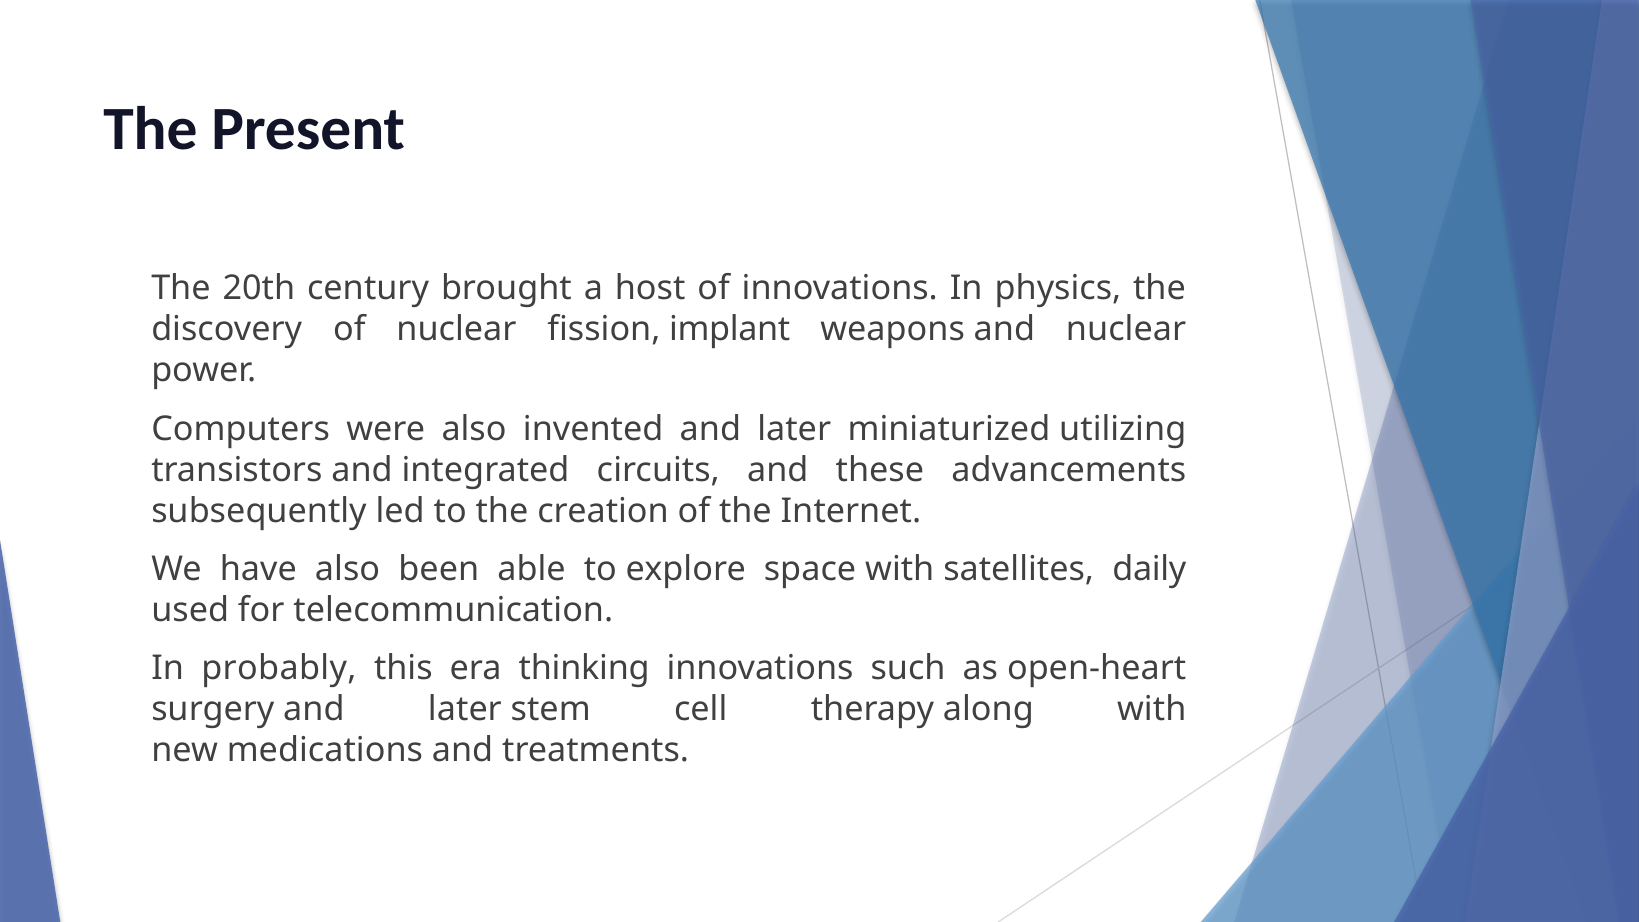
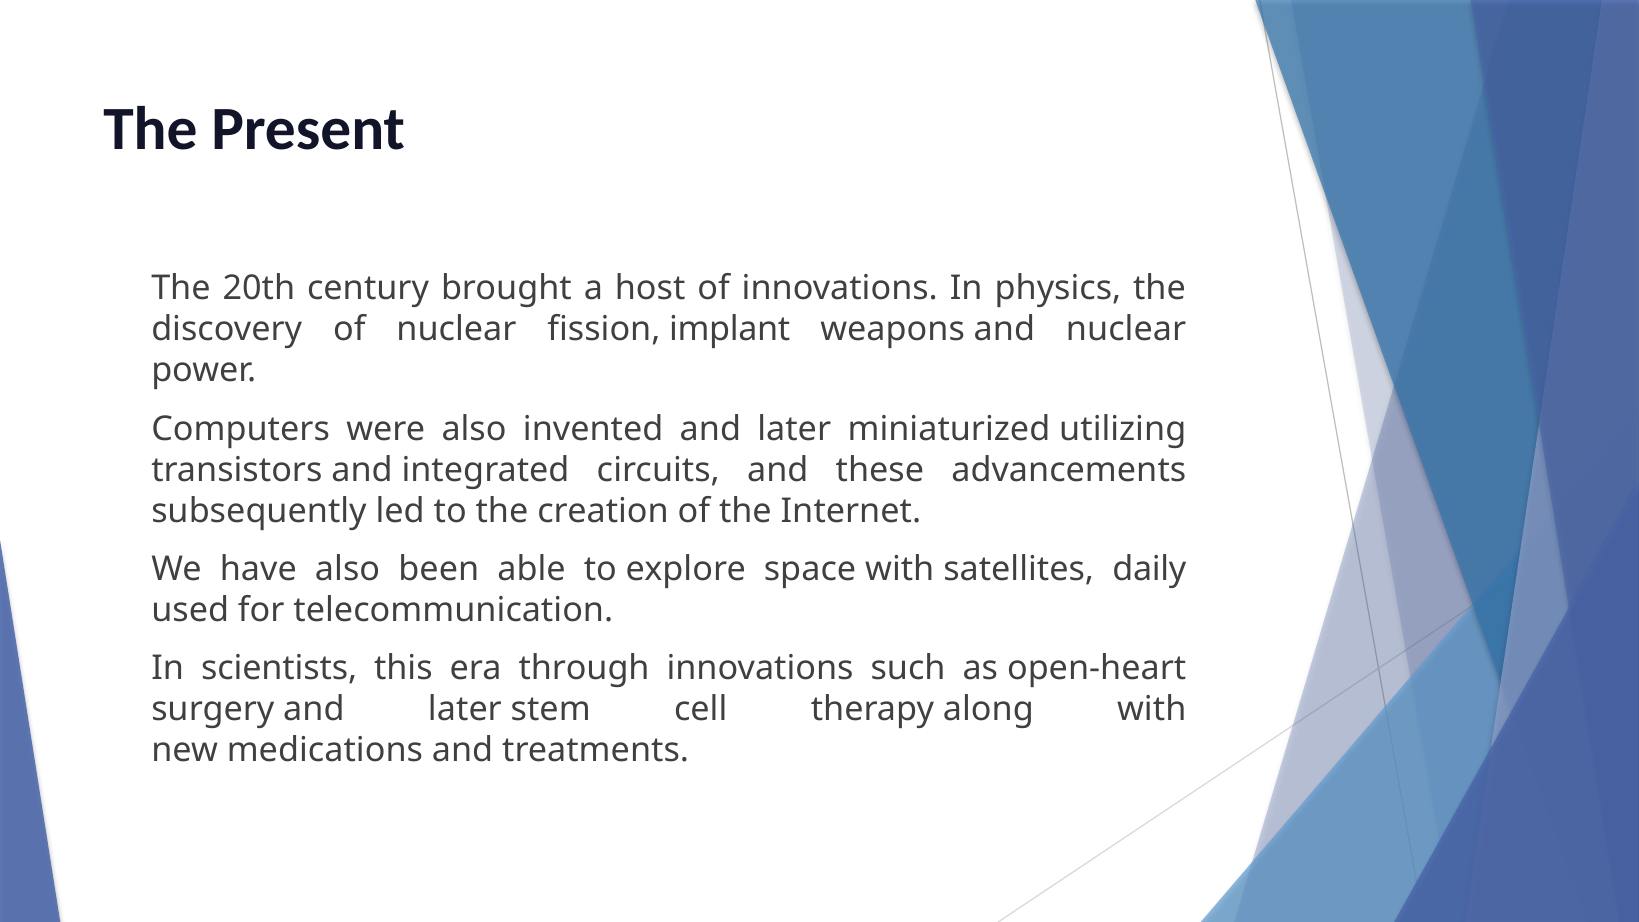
probably: probably -> scientists (279, 668)
thinking: thinking -> through (584, 668)
